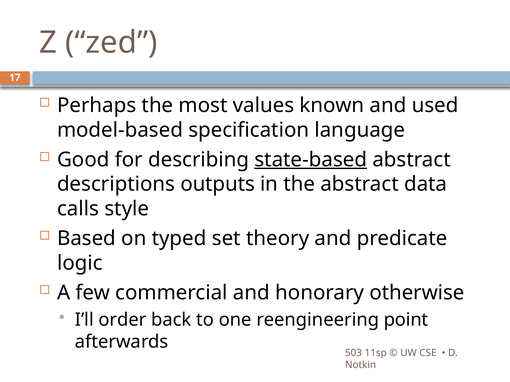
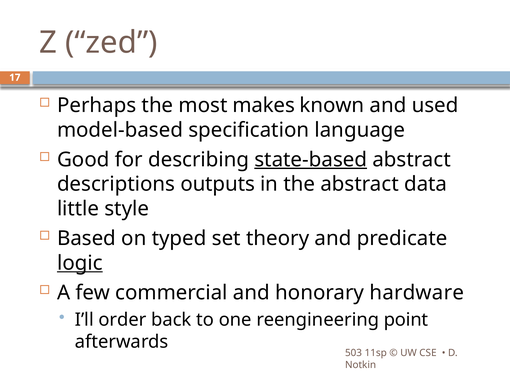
values: values -> makes (264, 106)
calls: calls -> little (78, 209)
logic underline: none -> present (80, 263)
otherwise: otherwise -> hardware (417, 293)
